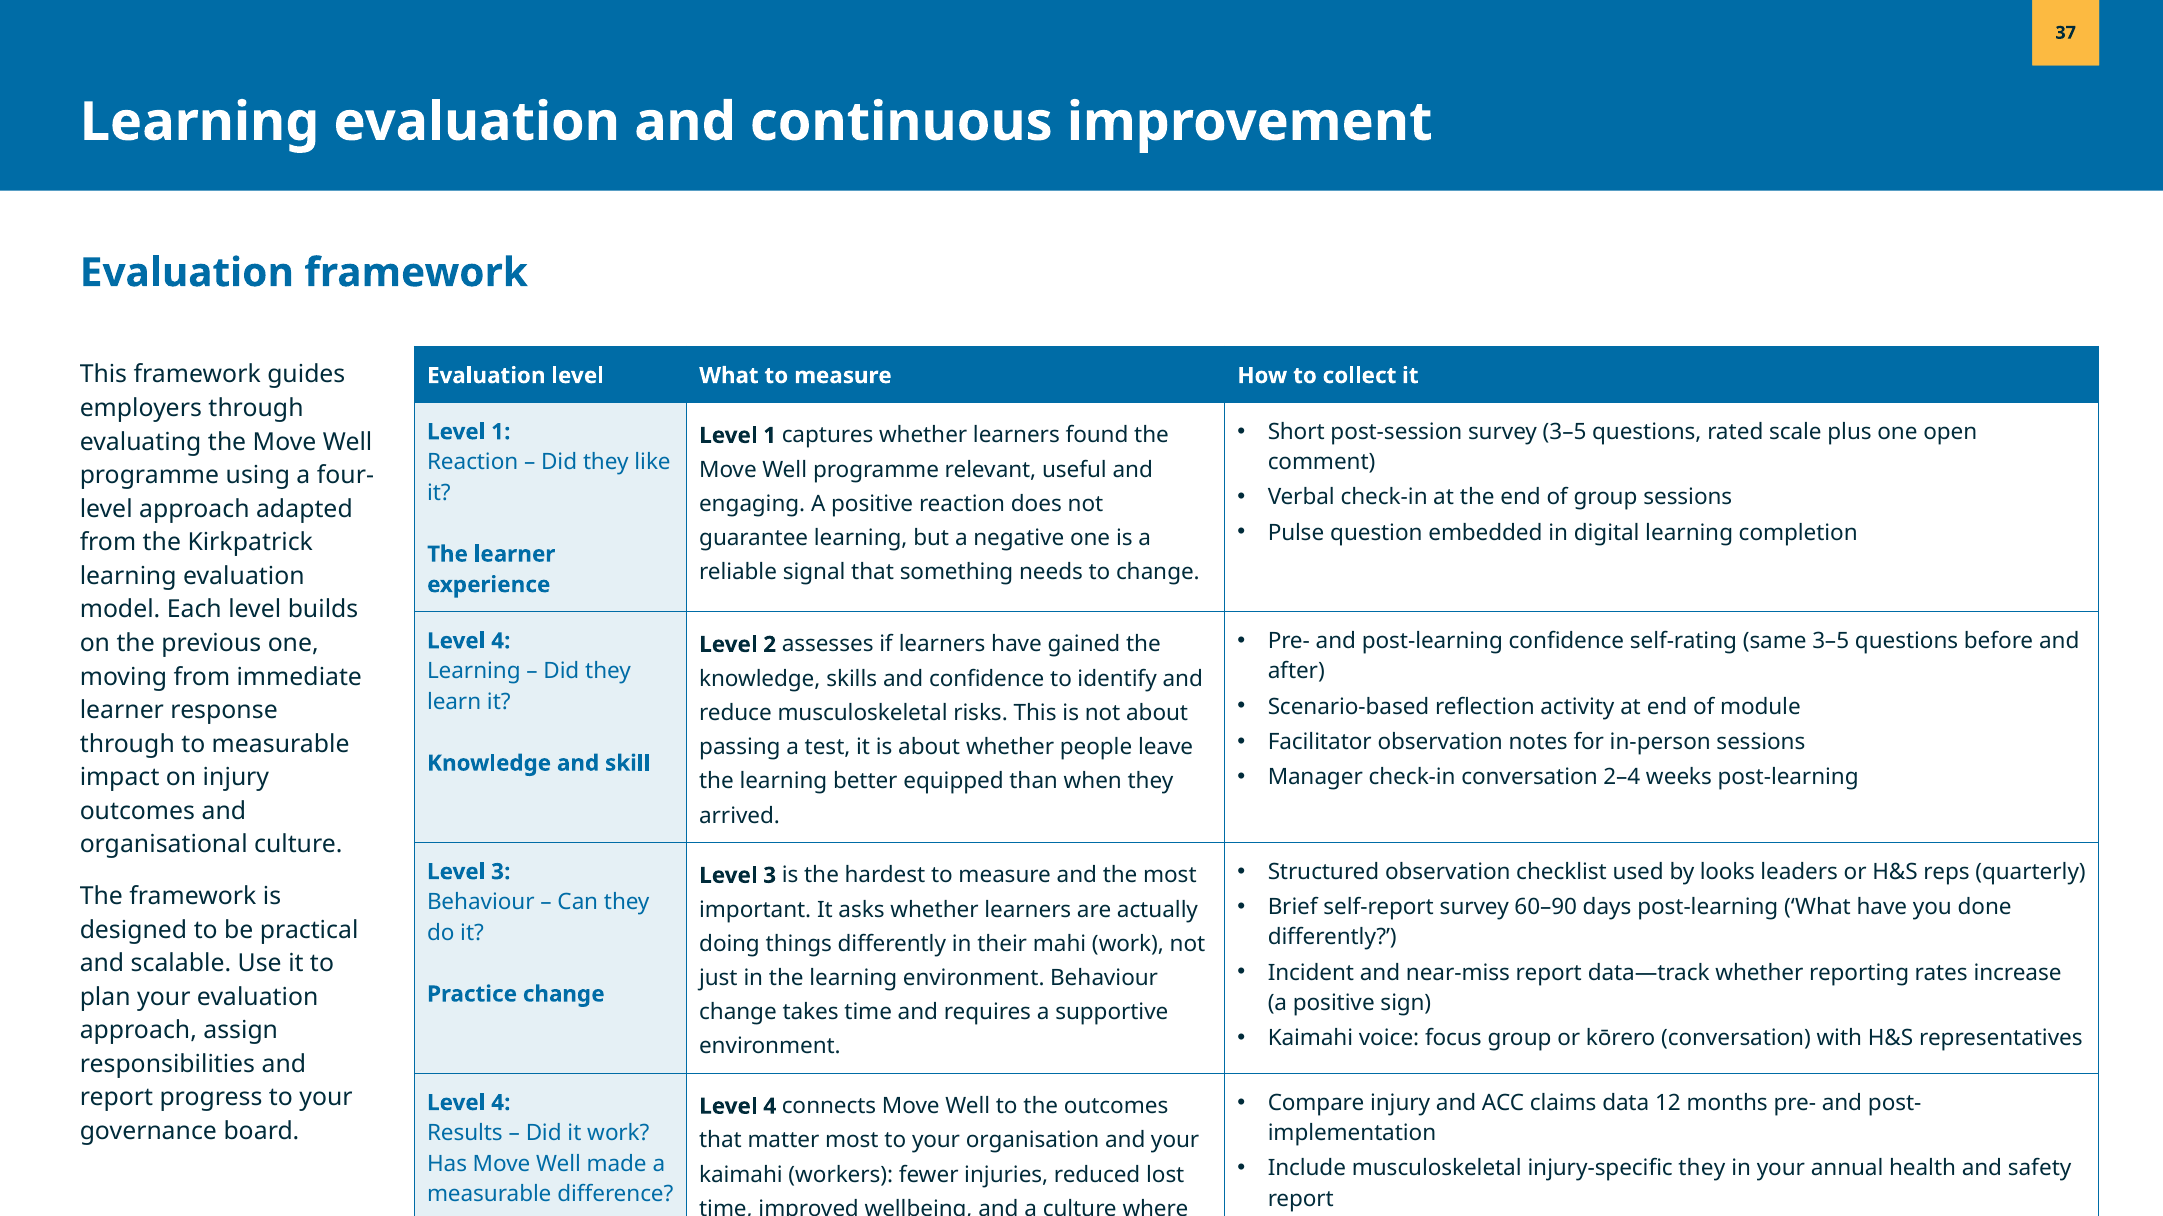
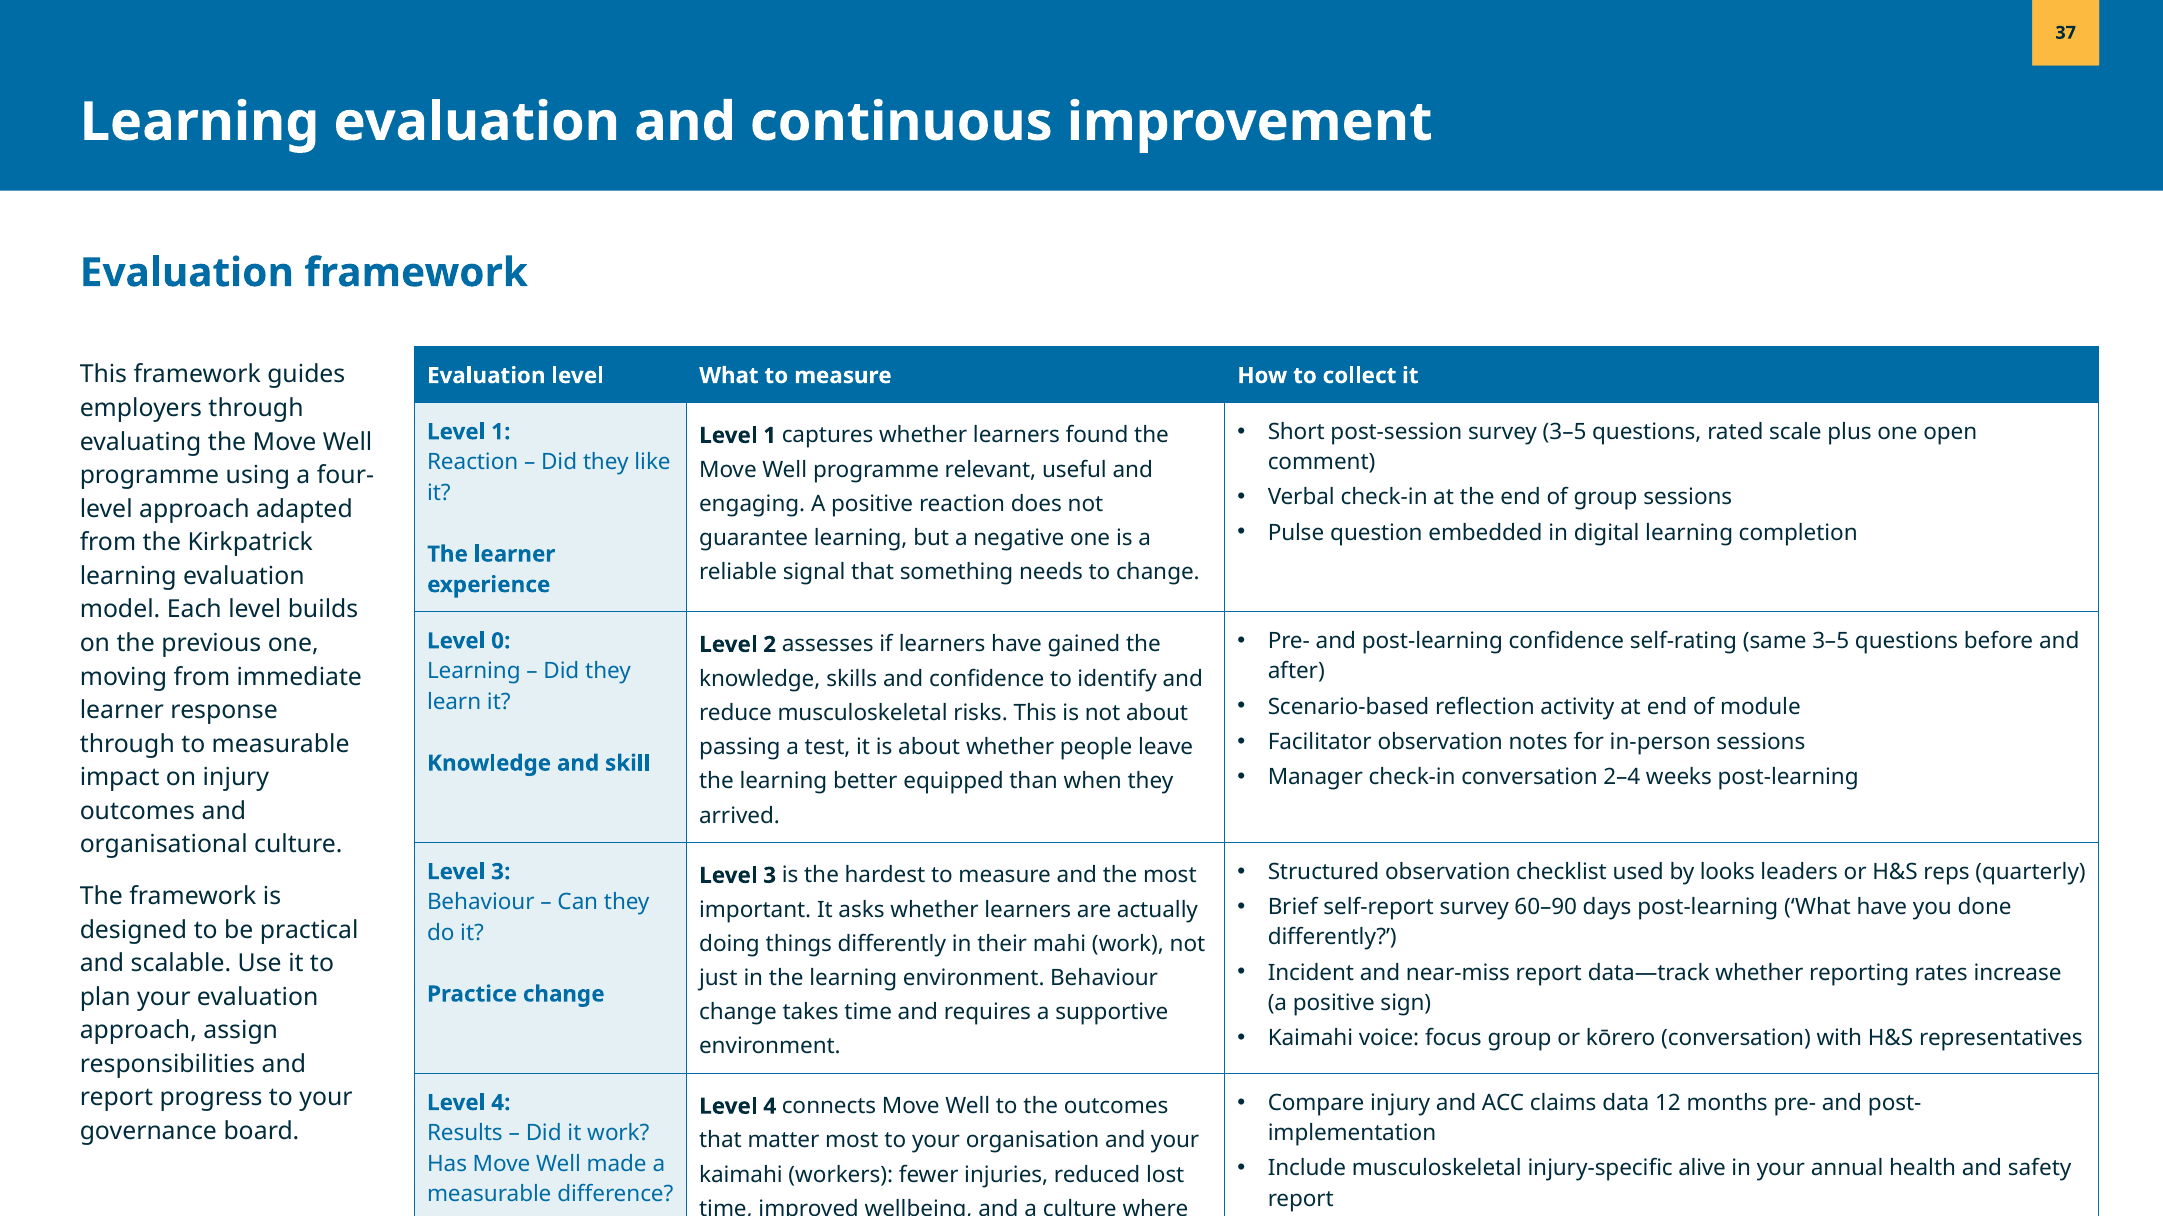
4: 4 -> 0 (501, 641)
injury-specific they: they -> alive (1702, 1169)
